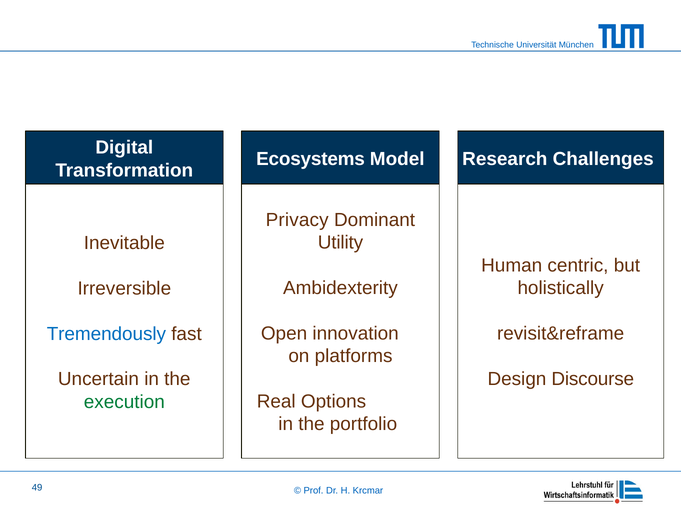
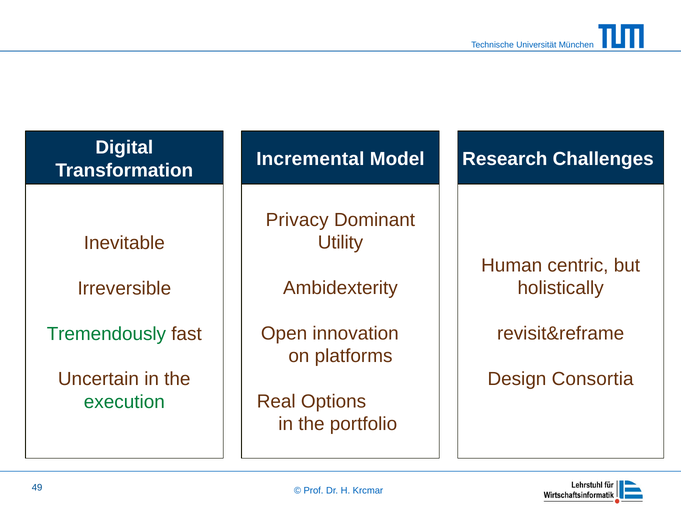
Ecosystems: Ecosystems -> Incremental (310, 159)
Tremendously colour: blue -> green (106, 334)
Discourse: Discourse -> Consortia (593, 379)
